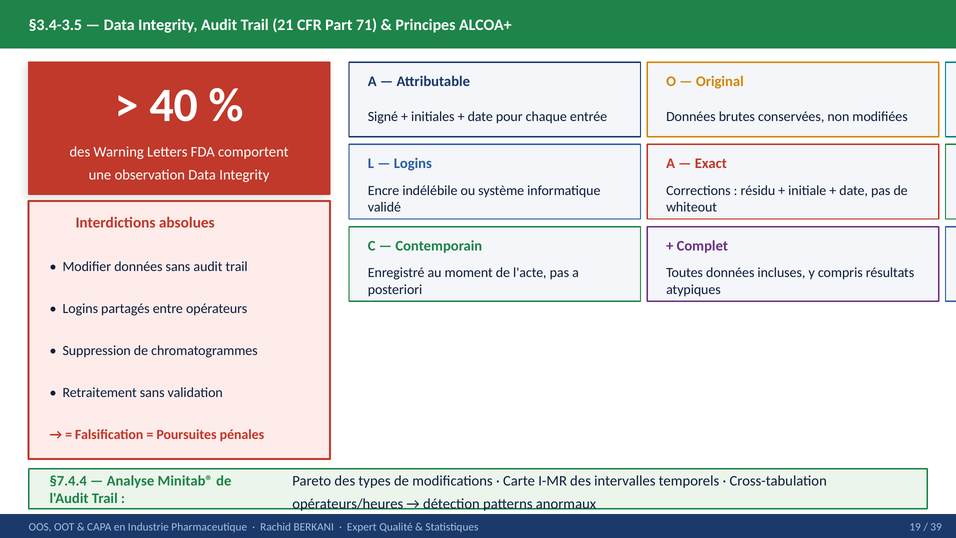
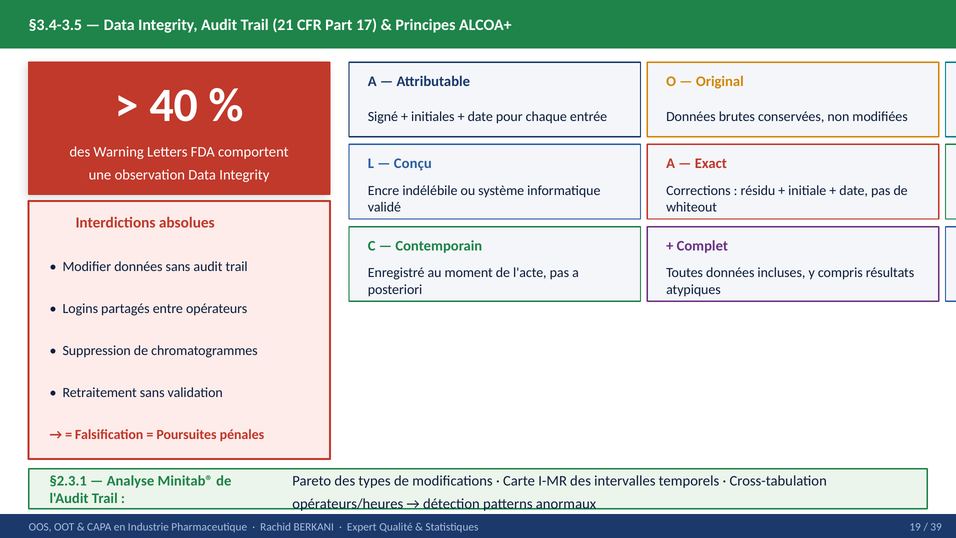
71: 71 -> 17 (367, 25)
Logins: Logins -> Conçu (413, 163)
§7.4.4: §7.4.4 -> §2.3.1 (68, 481)
